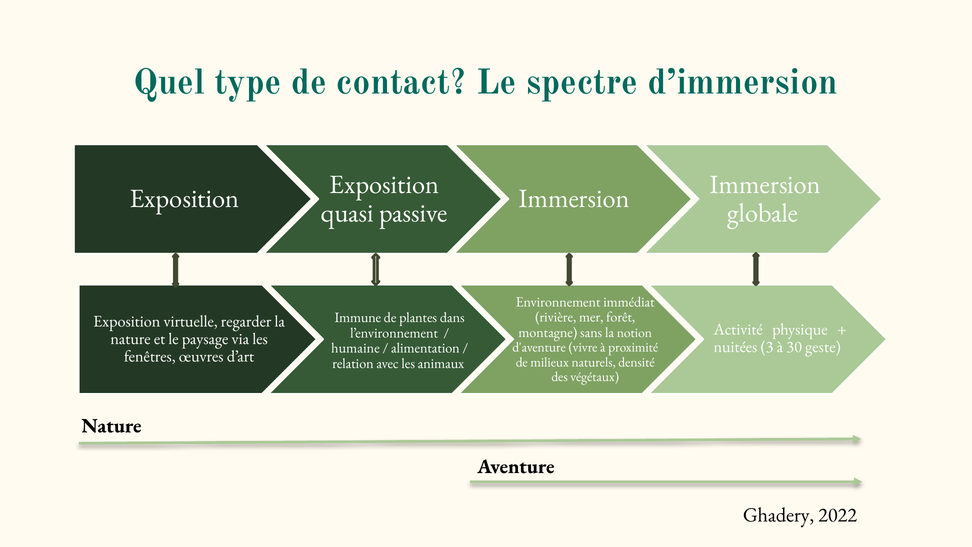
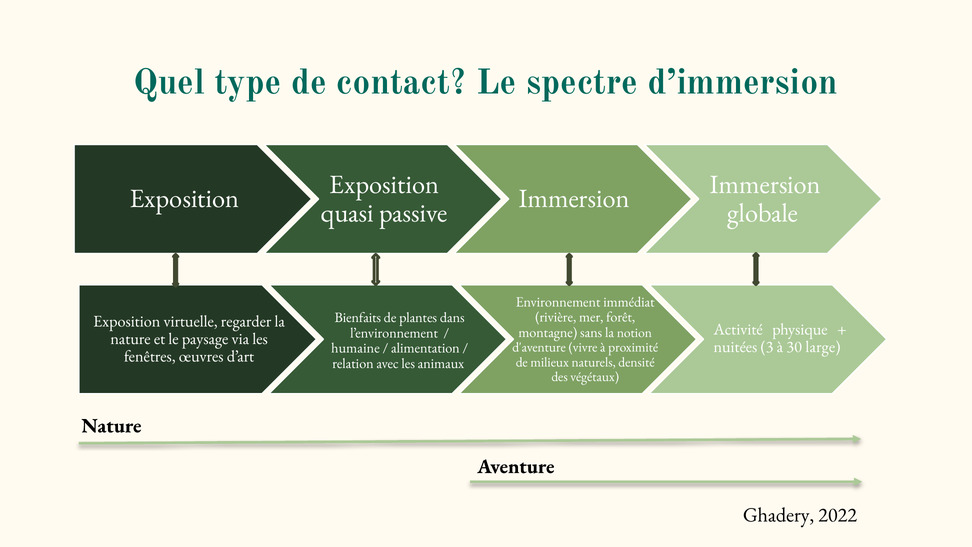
Immune: Immune -> Bienfaits (358, 318)
geste: geste -> large (823, 347)
